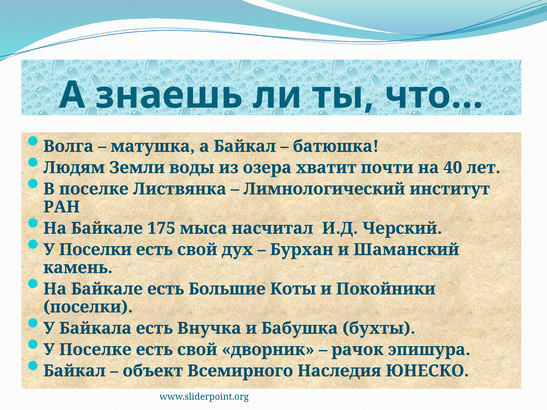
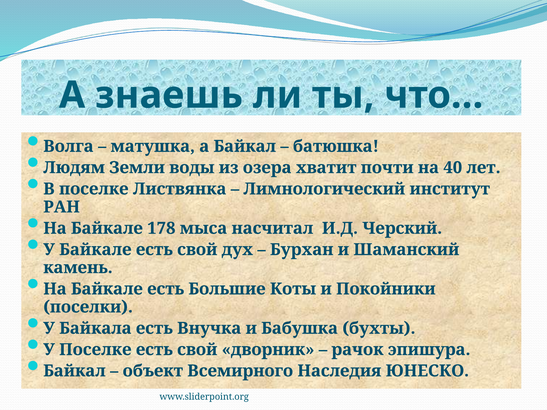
175: 175 -> 178 (161, 228)
У Поселки: Поселки -> Байкале (95, 250)
